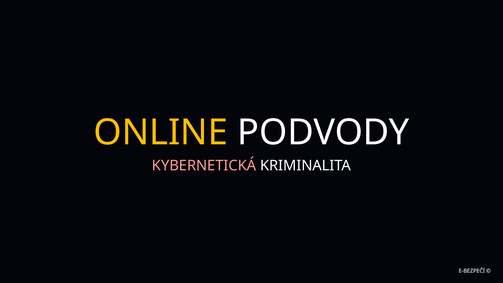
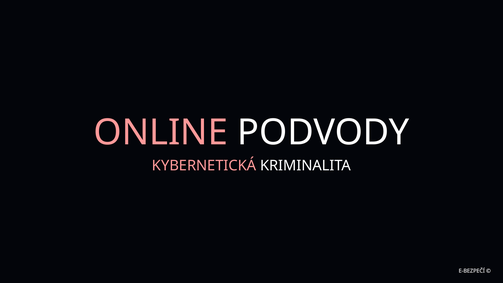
ONLINE colour: yellow -> pink (161, 132)
